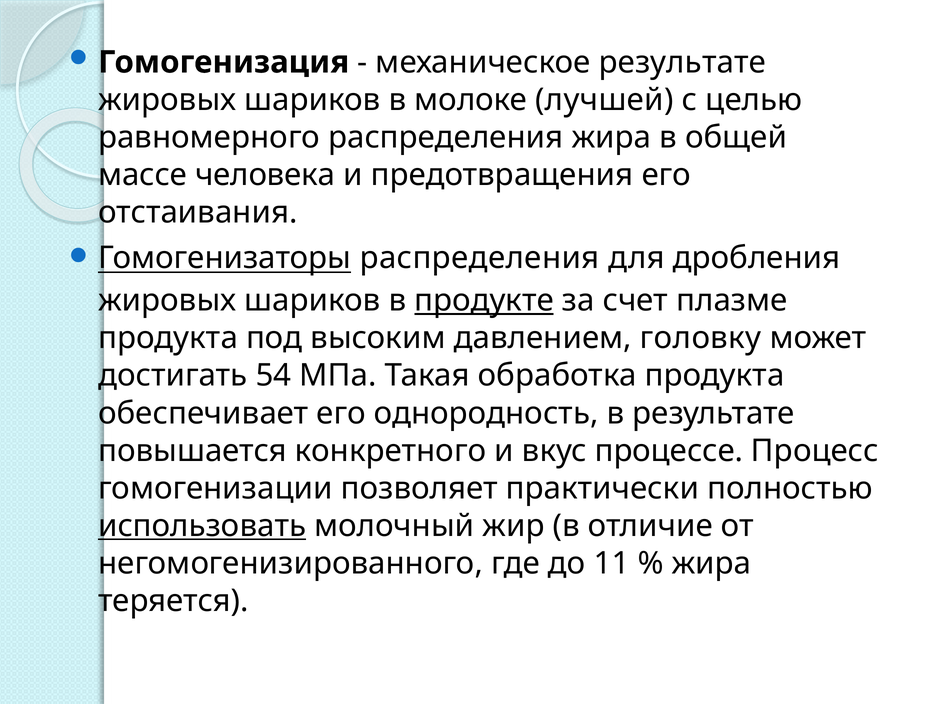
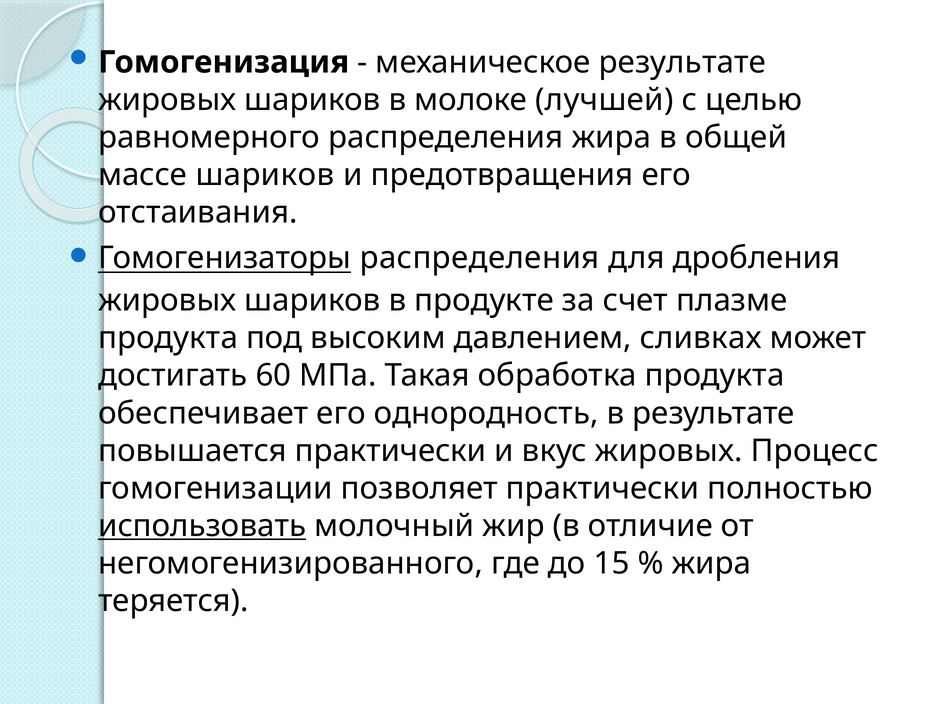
массе человека: человека -> шариков (265, 175)
продукте underline: present -> none (484, 301)
головку: головку -> сливках (701, 338)
54: 54 -> 60 (273, 376)
повышается конкретного: конкретного -> практически (391, 451)
вкус процессе: процессе -> жировых (669, 451)
11: 11 -> 15 (612, 564)
